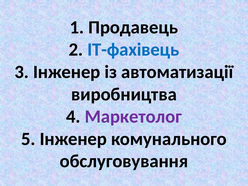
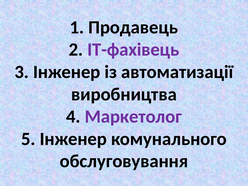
ІТ-фахівець colour: blue -> purple (133, 50)
